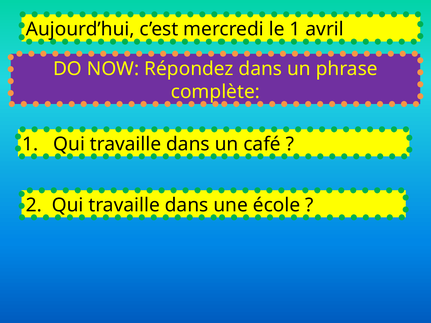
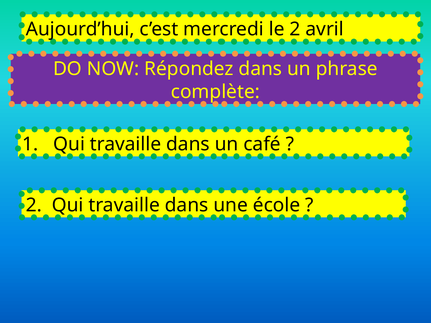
le 1: 1 -> 2 (295, 29)
